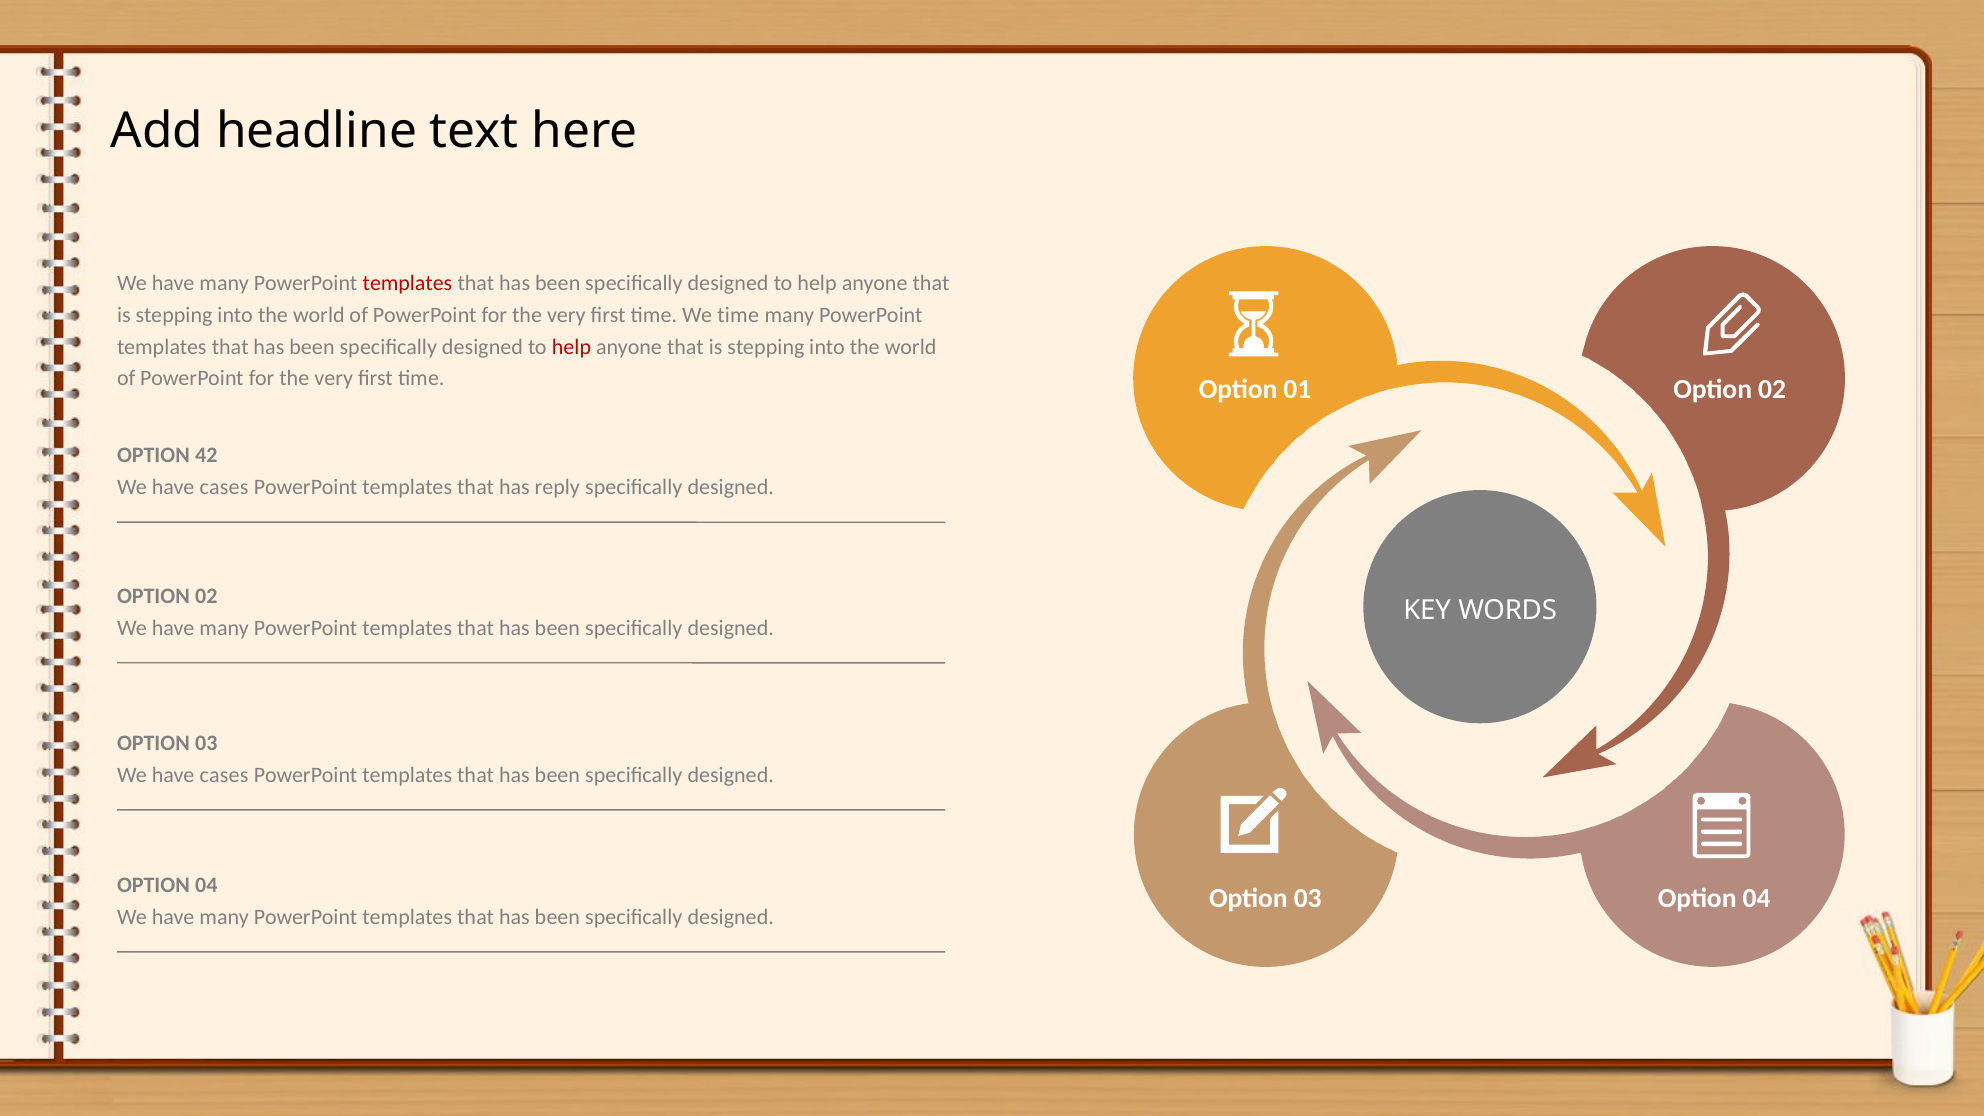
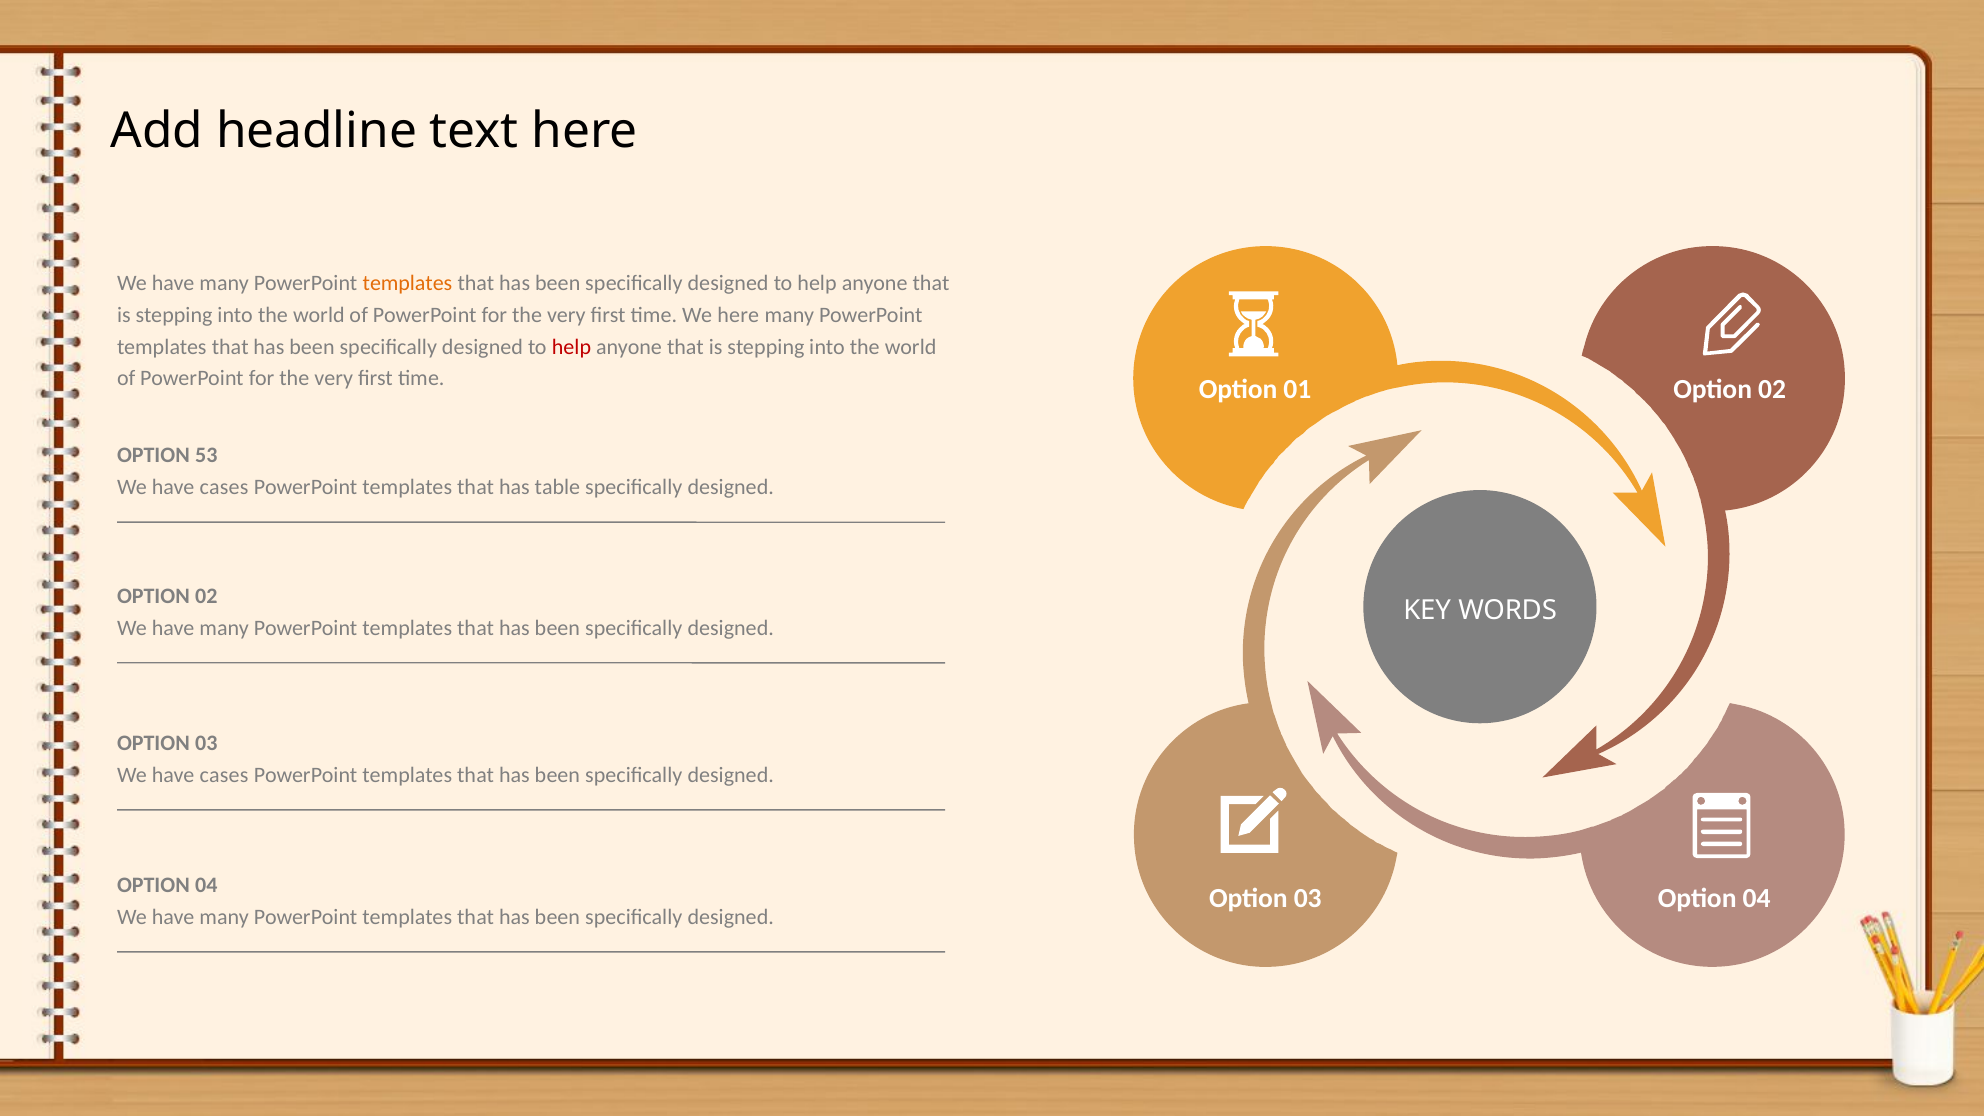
templates colour: red -> orange (408, 284)
We time: time -> here (738, 315)
42: 42 -> 53 (206, 456)
reply: reply -> table (557, 487)
